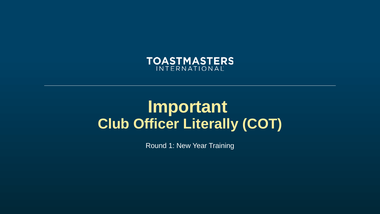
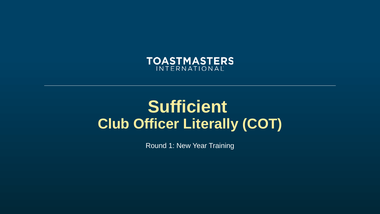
Important: Important -> Sufficient (188, 107)
